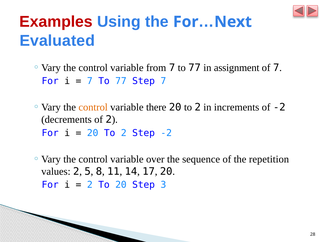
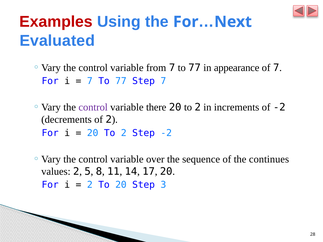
assignment: assignment -> appearance (237, 68)
control colour: orange -> purple (93, 107)
repetition: repetition -> continues (269, 159)
